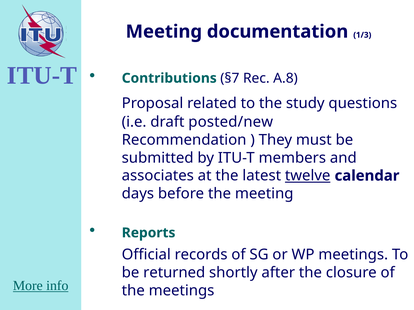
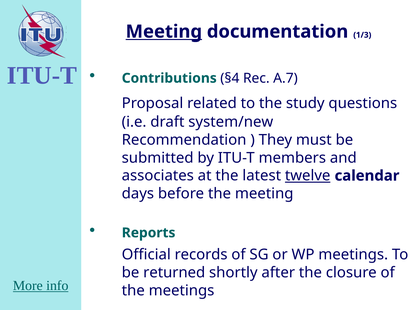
Meeting underline: none -> present (164, 32)
§7: §7 -> §4 (230, 78)
A.8: A.8 -> A.7 (286, 78)
posted/new: posted/new -> system/new (231, 122)
